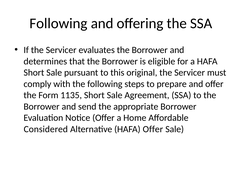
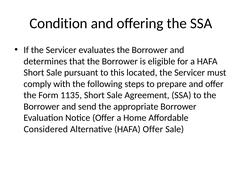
Following: Following -> Condition (58, 23)
original: original -> located (142, 72)
